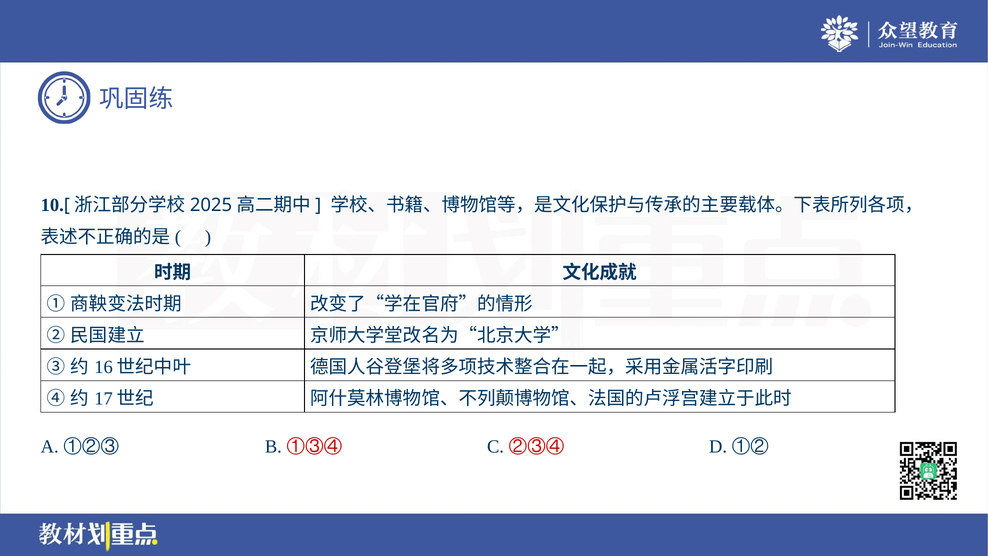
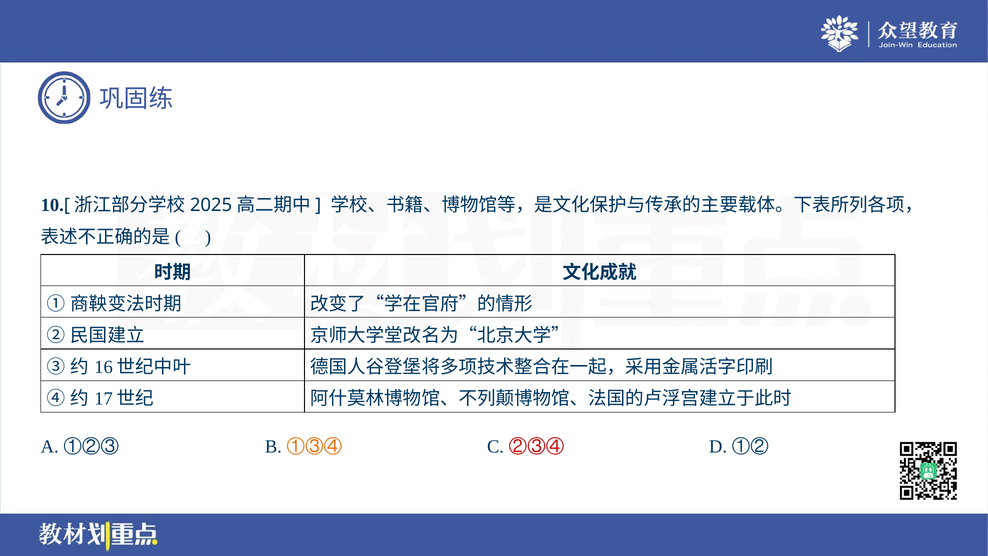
①③④ colour: red -> orange (314, 446)
